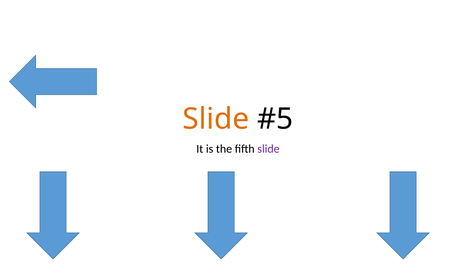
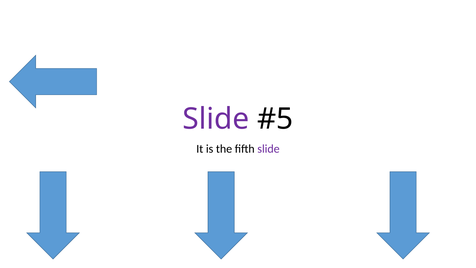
Slide colour: orange -> purple (216, 119)
